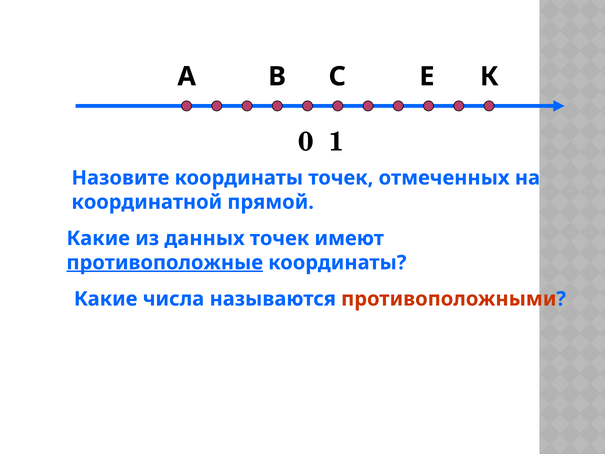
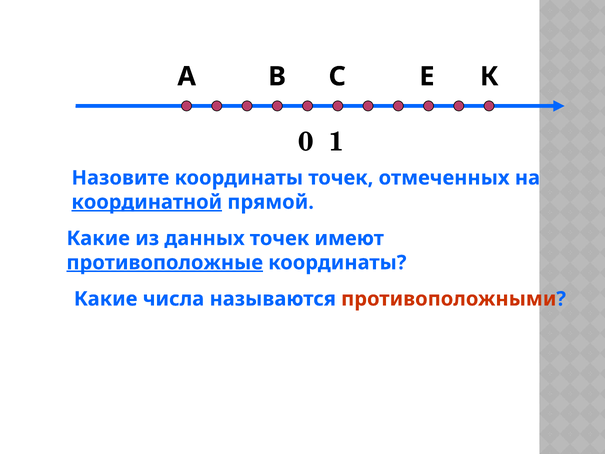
координатной underline: none -> present (147, 202)
